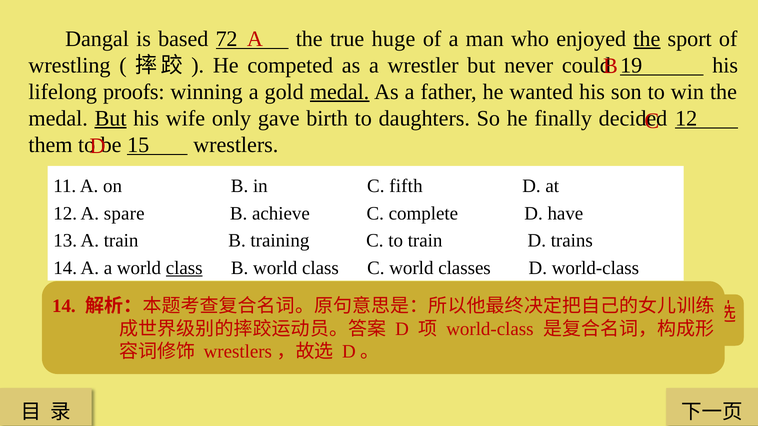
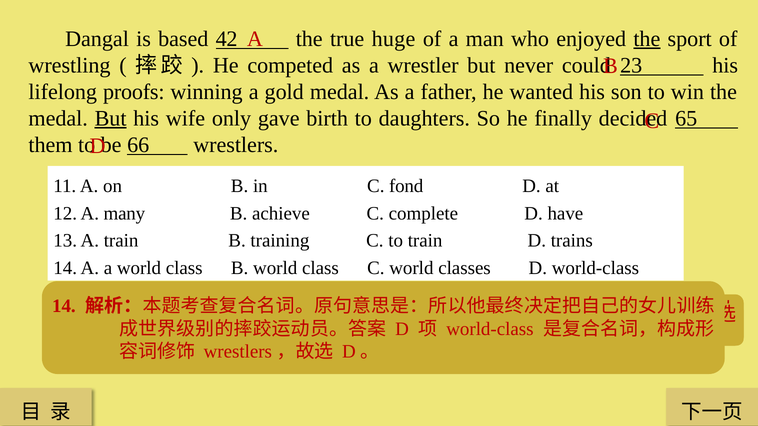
72: 72 -> 42 (227, 39)
19: 19 -> 23 (631, 65)
medal underline: present -> none (340, 92)
12: 12 -> 65 (686, 118)
15: 15 -> 66 (138, 145)
fifth: fifth -> fond (406, 186)
spare: spare -> many (124, 213)
class underline: present -> none (184, 268)
